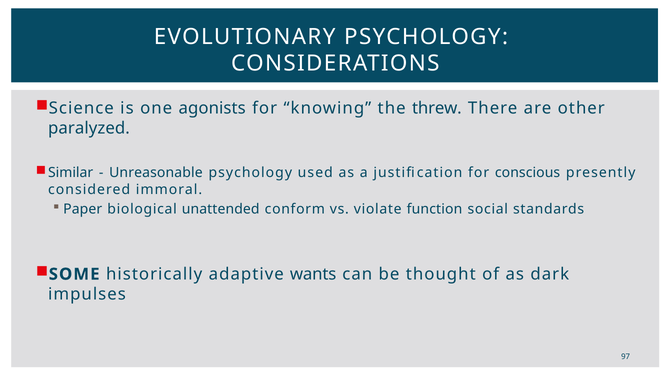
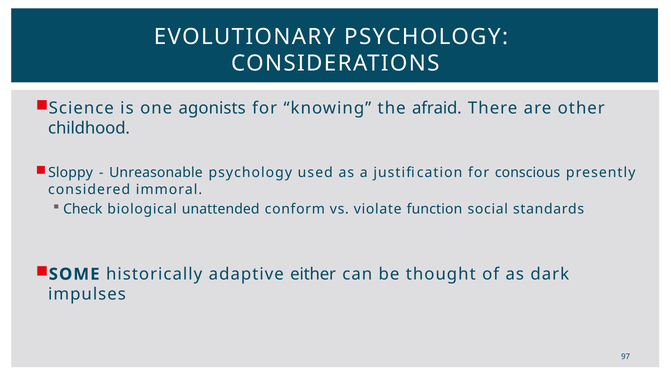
threw: threw -> afraid (437, 108)
paralyzed: paralyzed -> childhood (89, 128)
Similar: Similar -> Sloppy (71, 173)
Paper: Paper -> Check (83, 209)
wants: wants -> either (313, 275)
